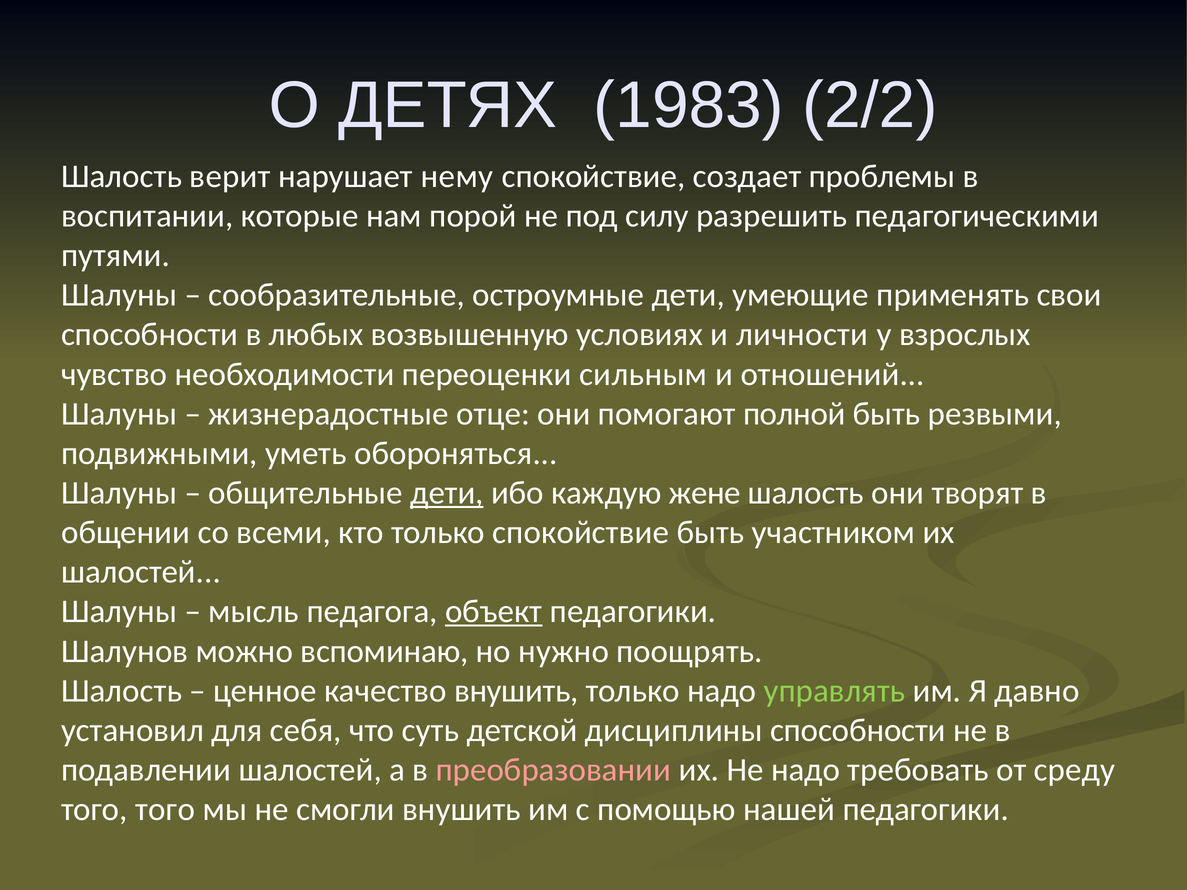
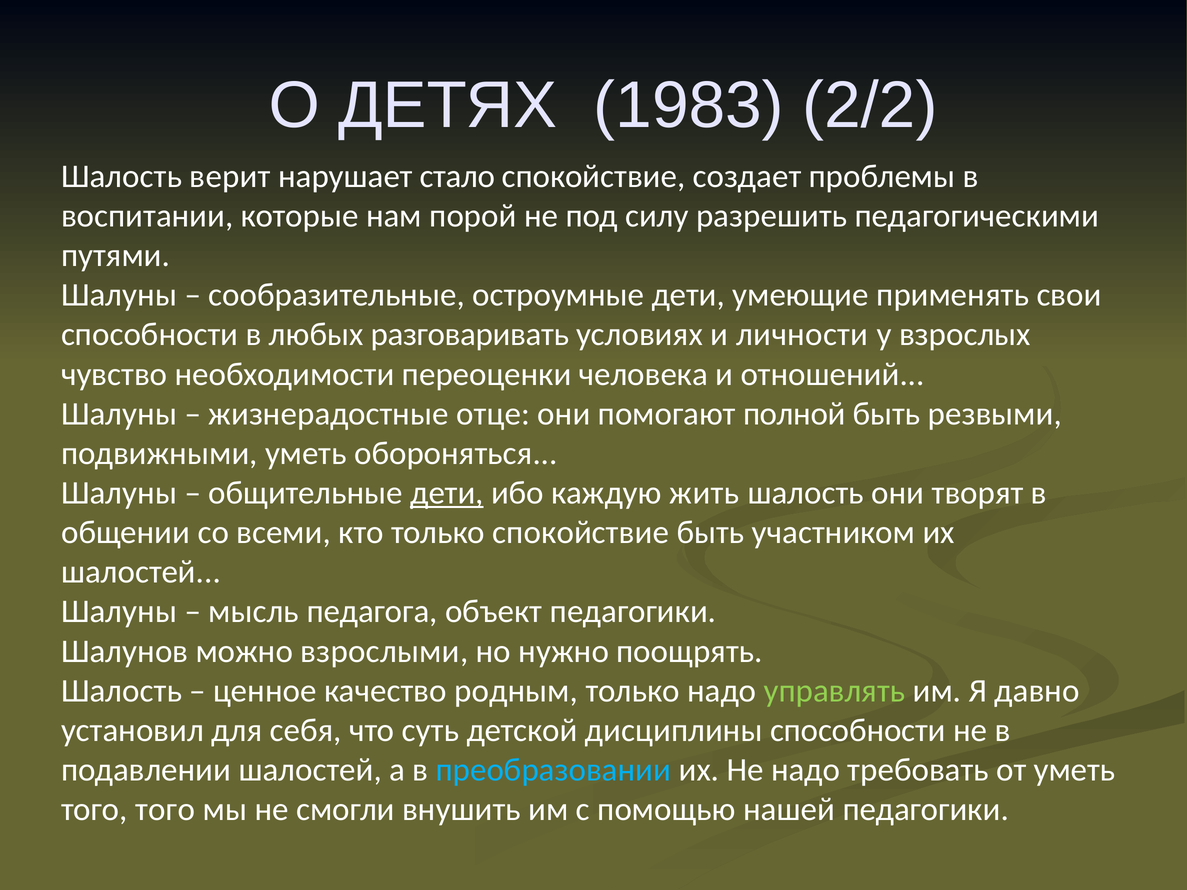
нему: нему -> стало (457, 176)
возвышенную: возвышенную -> разговаривать (470, 335)
сильным: сильным -> человека (643, 374)
жене: жене -> жить (704, 493)
объект underline: present -> none (494, 612)
вспоминаю: вспоминаю -> взрослыми (384, 651)
качество внушить: внушить -> родным (516, 691)
преобразовании colour: pink -> light blue (553, 770)
от среду: среду -> уметь (1074, 770)
